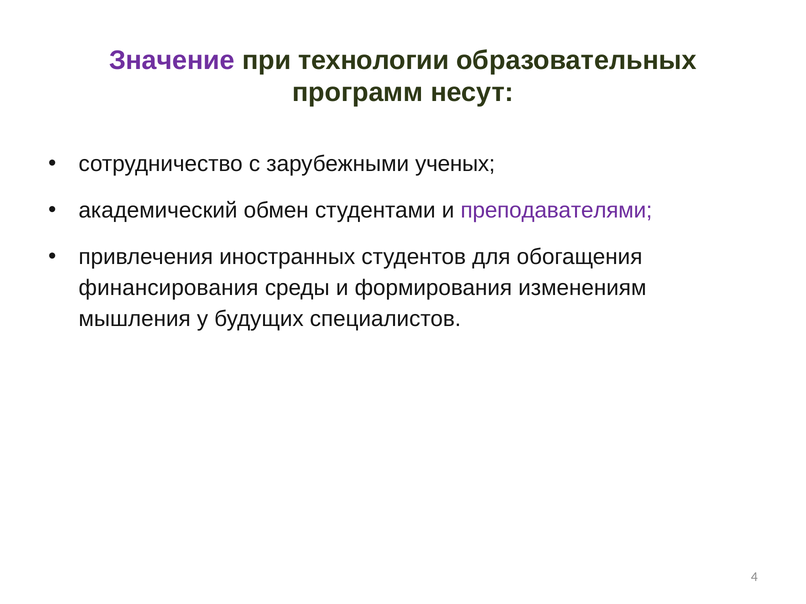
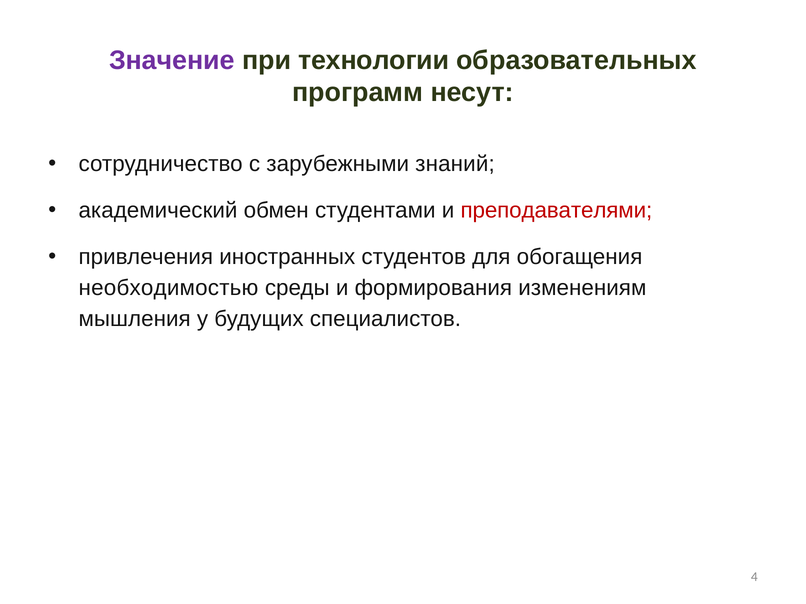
ученых: ученых -> знаний (455, 164)
преподавателями colour: purple -> red (556, 211)
финансирования: финансирования -> необходимостью (169, 288)
